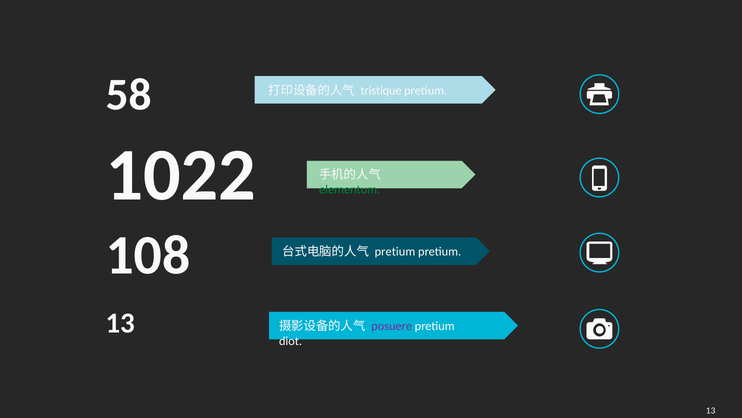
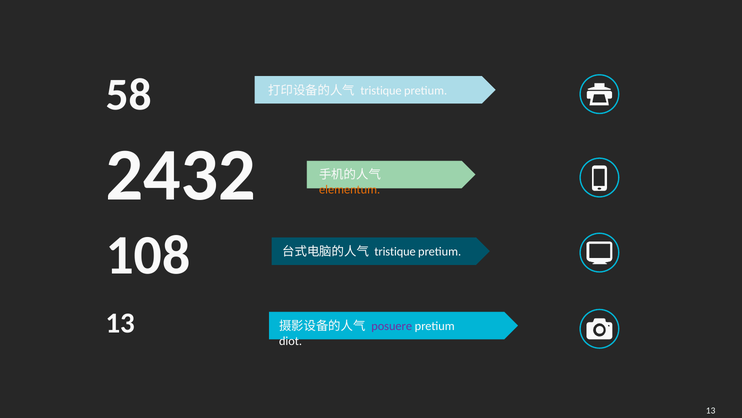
1022: 1022 -> 2432 (181, 175)
elementum colour: green -> orange (350, 189)
pretium: pretium -> tristique (395, 251)
